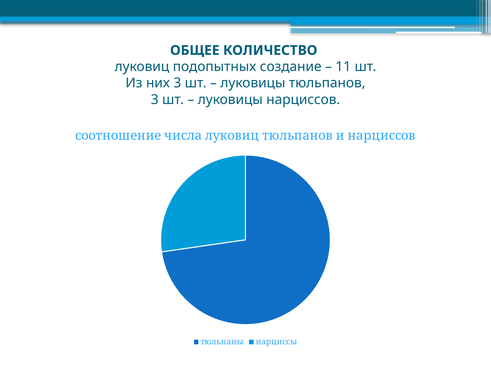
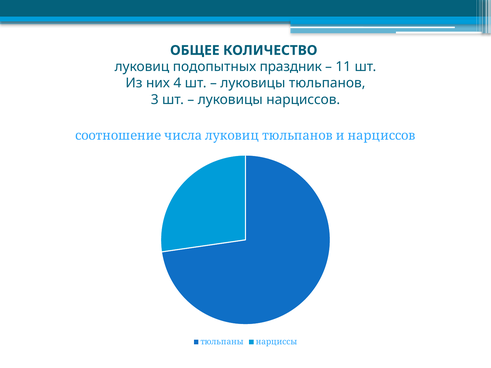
создание: создание -> праздник (291, 67)
них 3: 3 -> 4 (177, 83)
